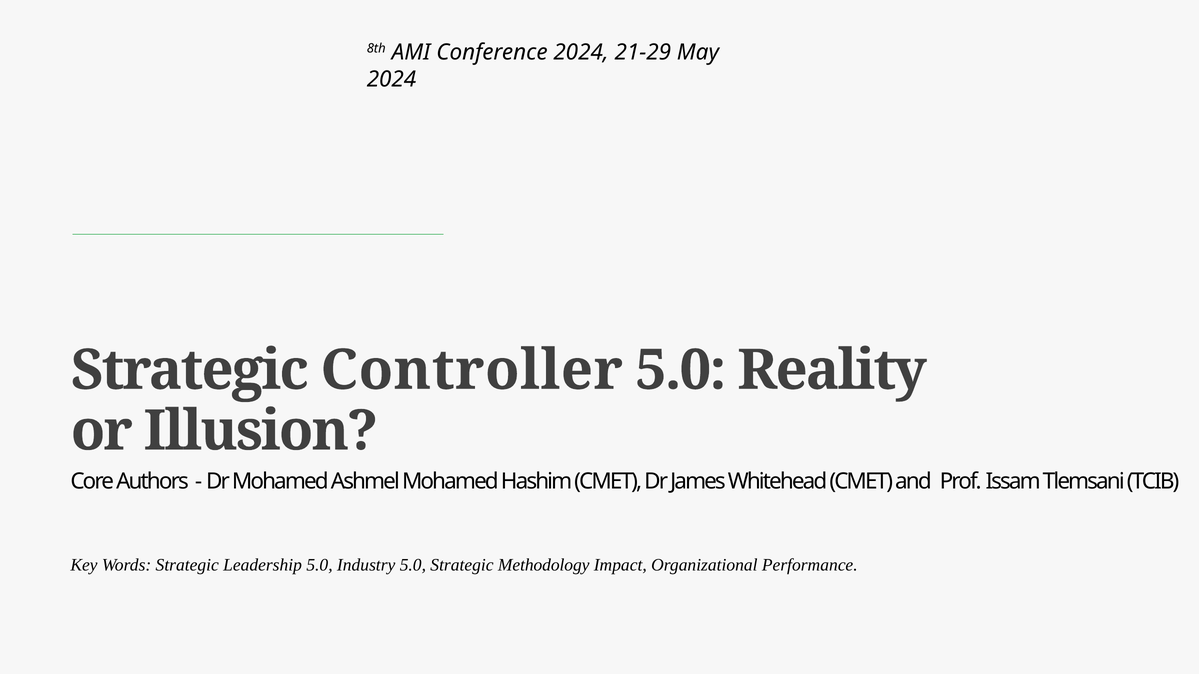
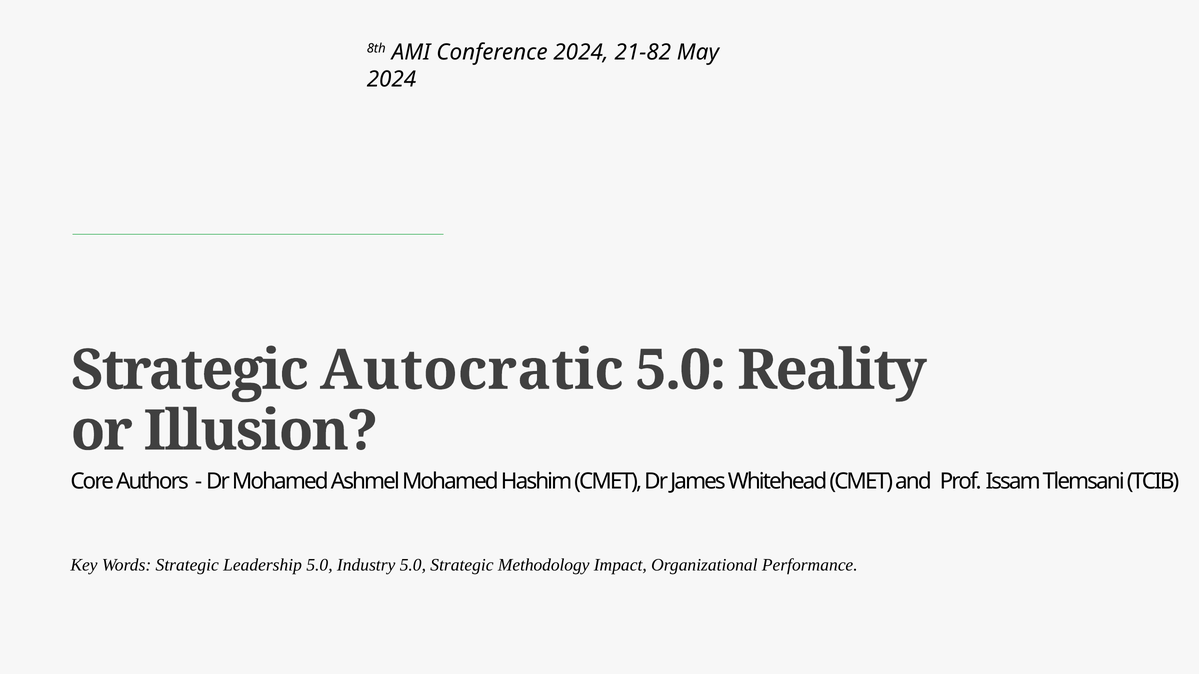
21-29: 21-29 -> 21-82 (643, 52)
Controller: Controller -> Autocratic (472, 371)
